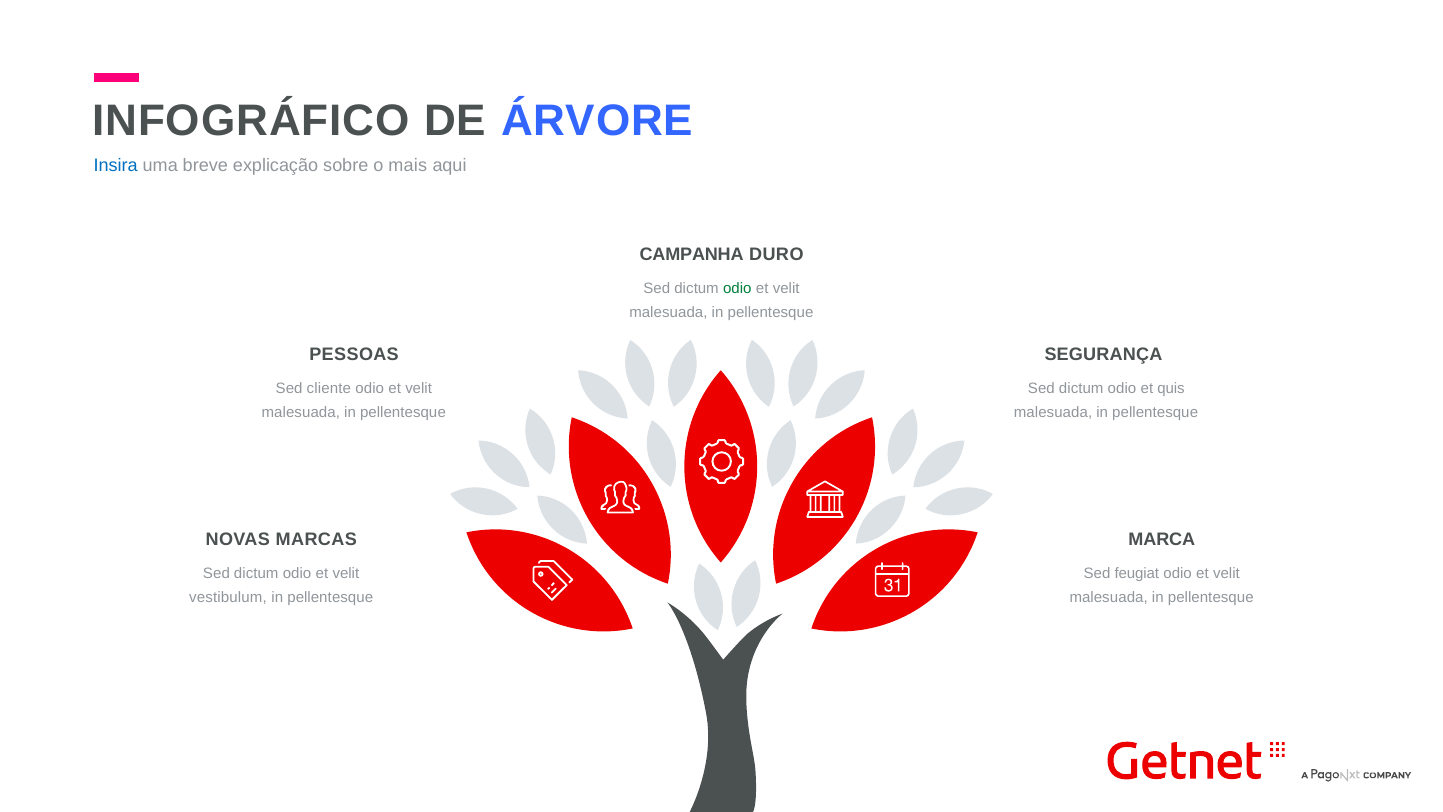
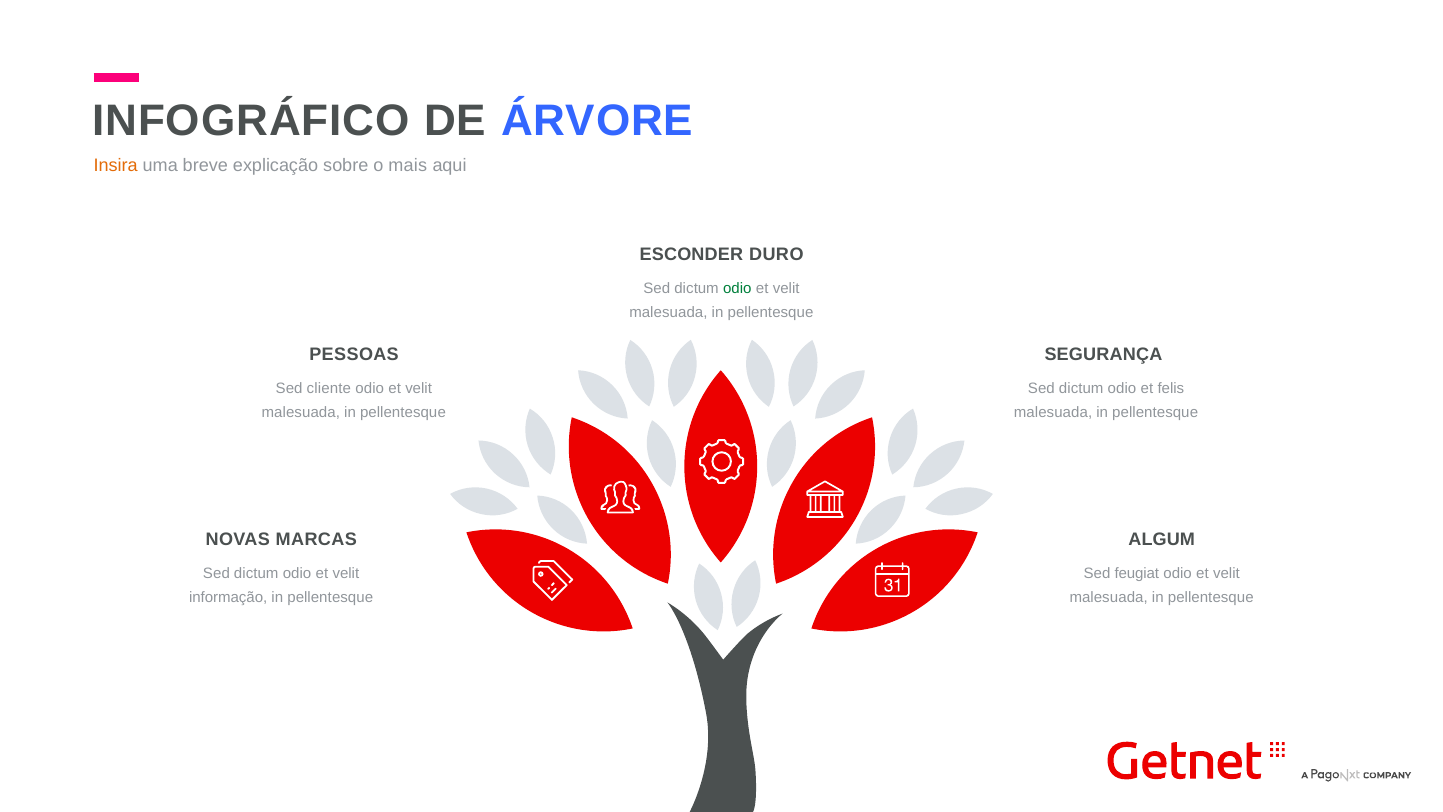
Insira colour: blue -> orange (116, 166)
CAMPANHA: CAMPANHA -> ESCONDER (691, 254)
quis: quis -> felis (1171, 389)
MARCA: MARCA -> ALGUM (1162, 539)
vestibulum: vestibulum -> informação (228, 597)
